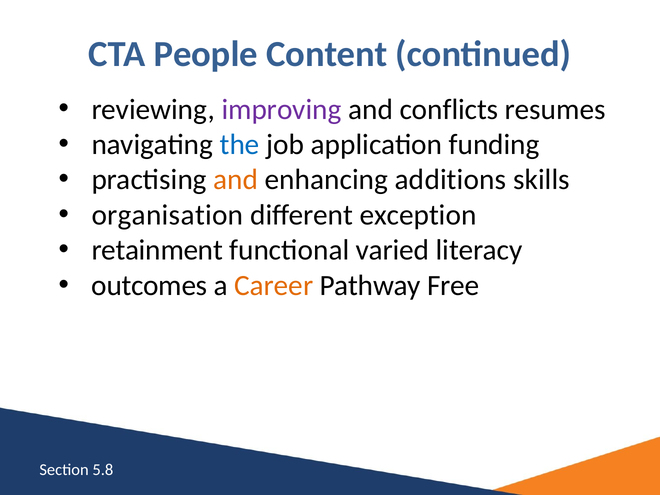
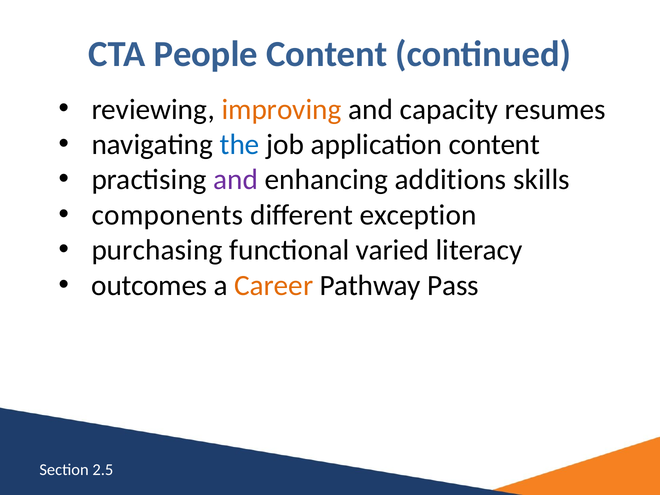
improving colour: purple -> orange (281, 109)
conflicts: conflicts -> capacity (449, 109)
application funding: funding -> content (494, 145)
and colour: orange -> purple (236, 180)
organisation: organisation -> components (167, 215)
retainment: retainment -> purchasing (157, 250)
Free: Free -> Pass (453, 285)
5.8: 5.8 -> 2.5 (103, 470)
